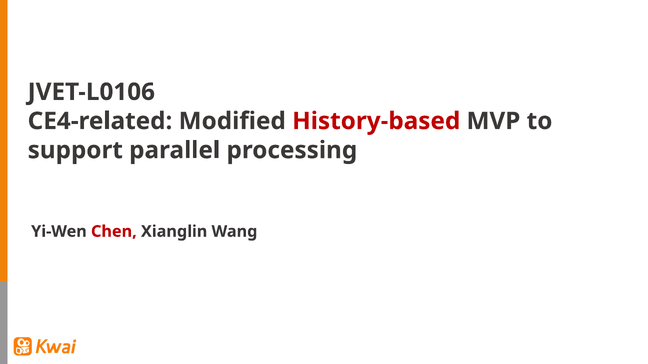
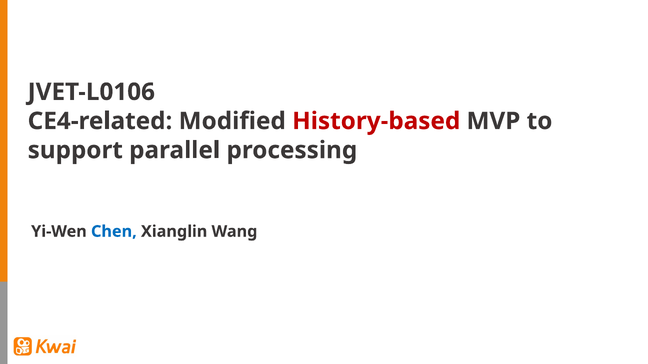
Chen colour: red -> blue (114, 232)
